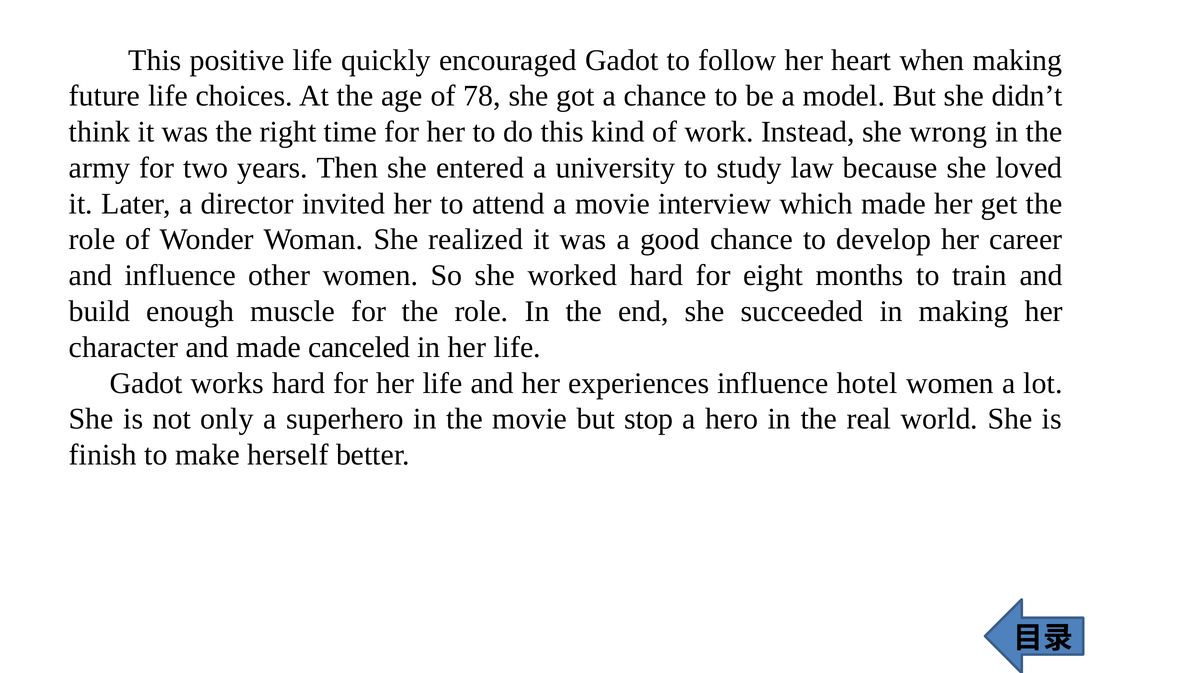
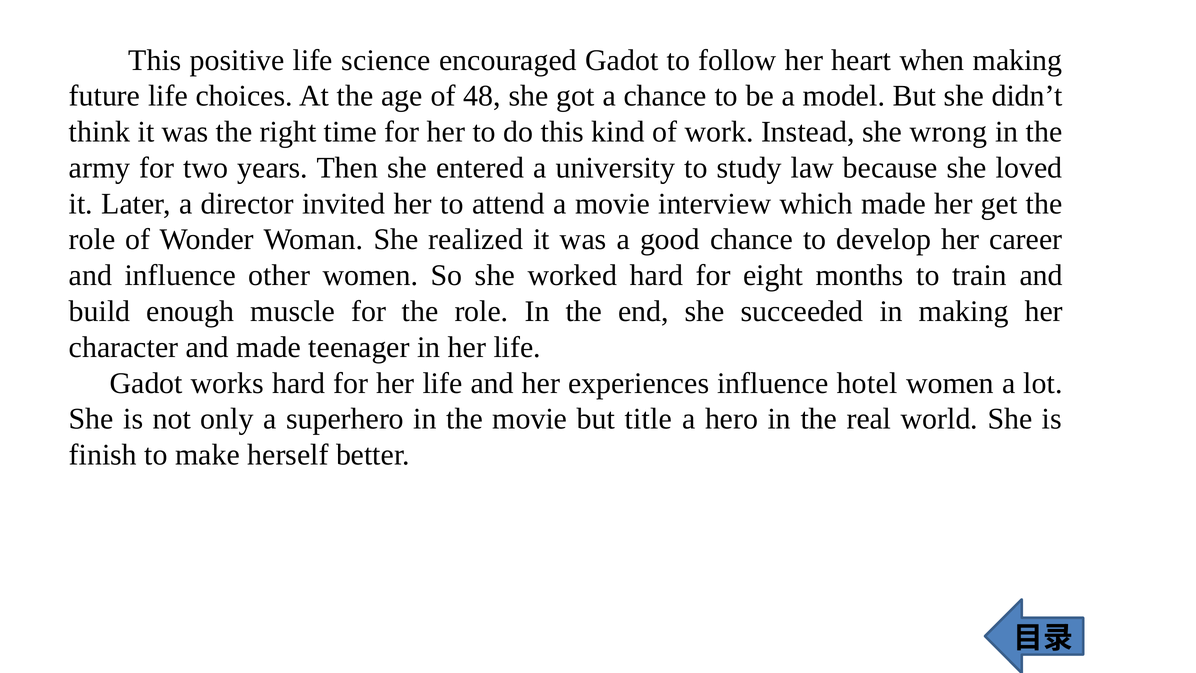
quickly: quickly -> science (386, 60)
78: 78 -> 48 (482, 96)
canceled: canceled -> teenager (359, 347)
stop: stop -> title (648, 419)
